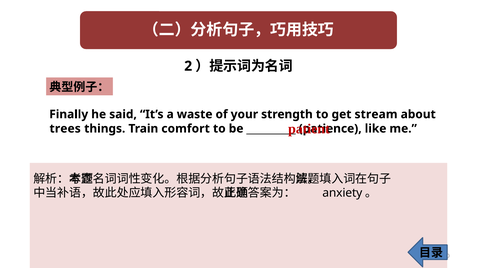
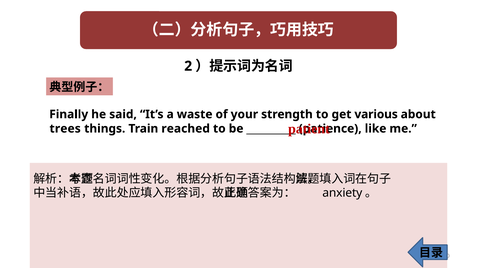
stream: stream -> various (376, 114)
comfort: comfort -> reached (186, 129)
